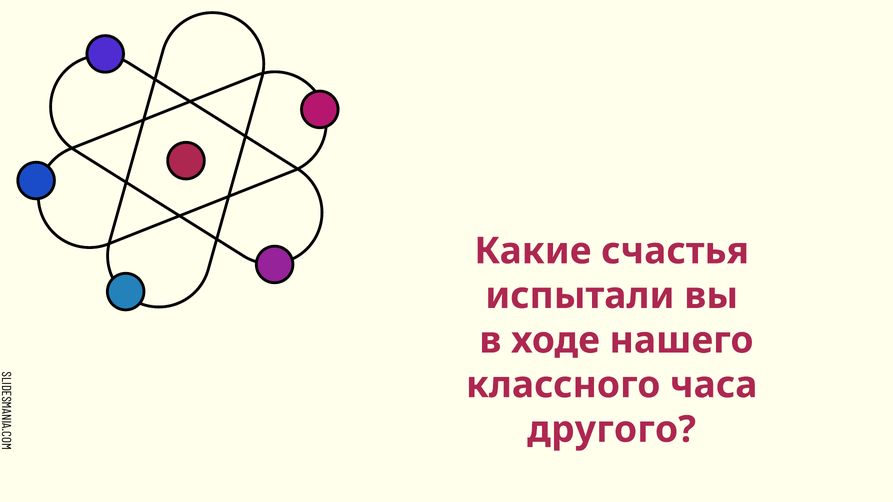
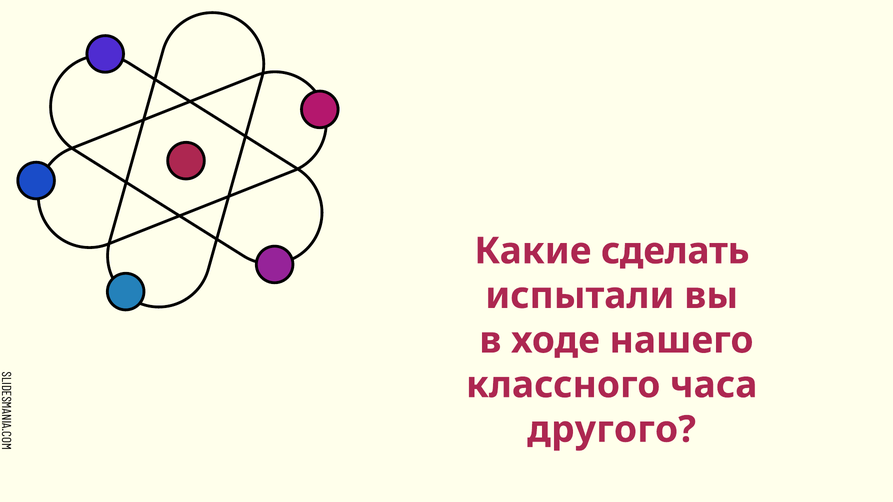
счастья: счастья -> сделать (675, 251)
